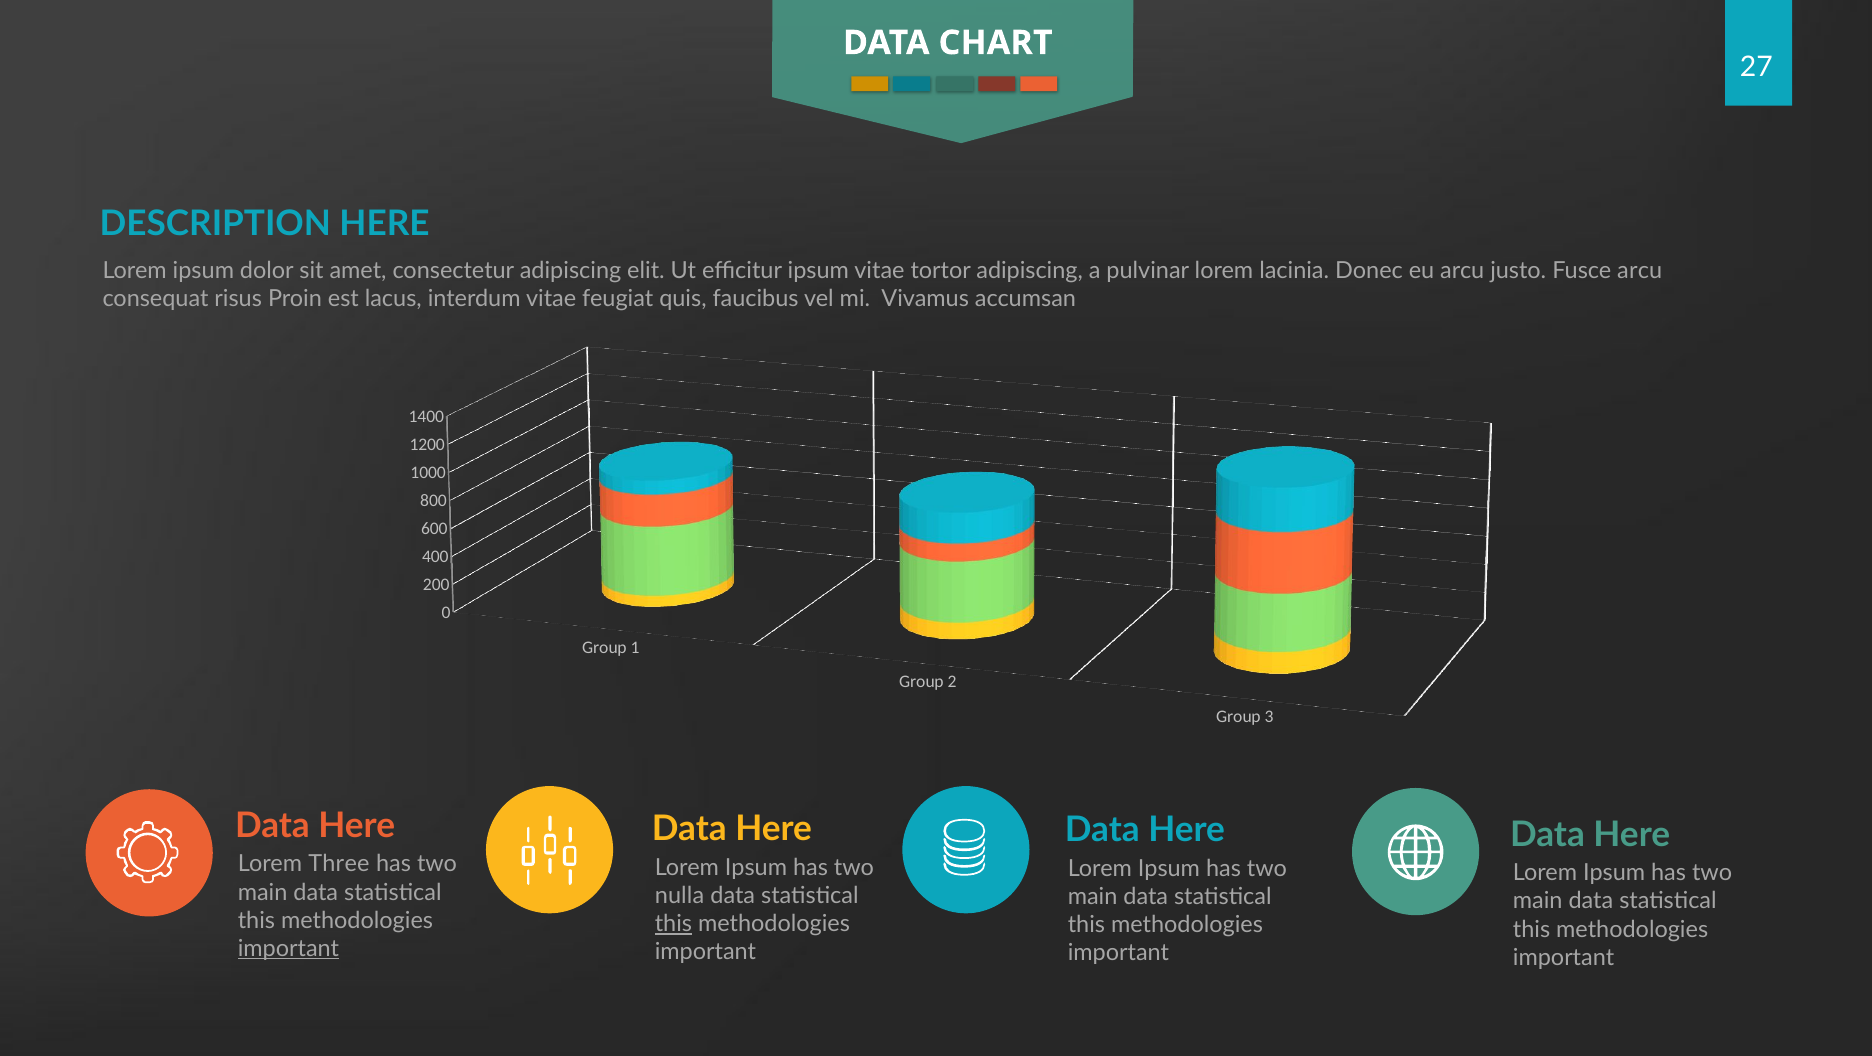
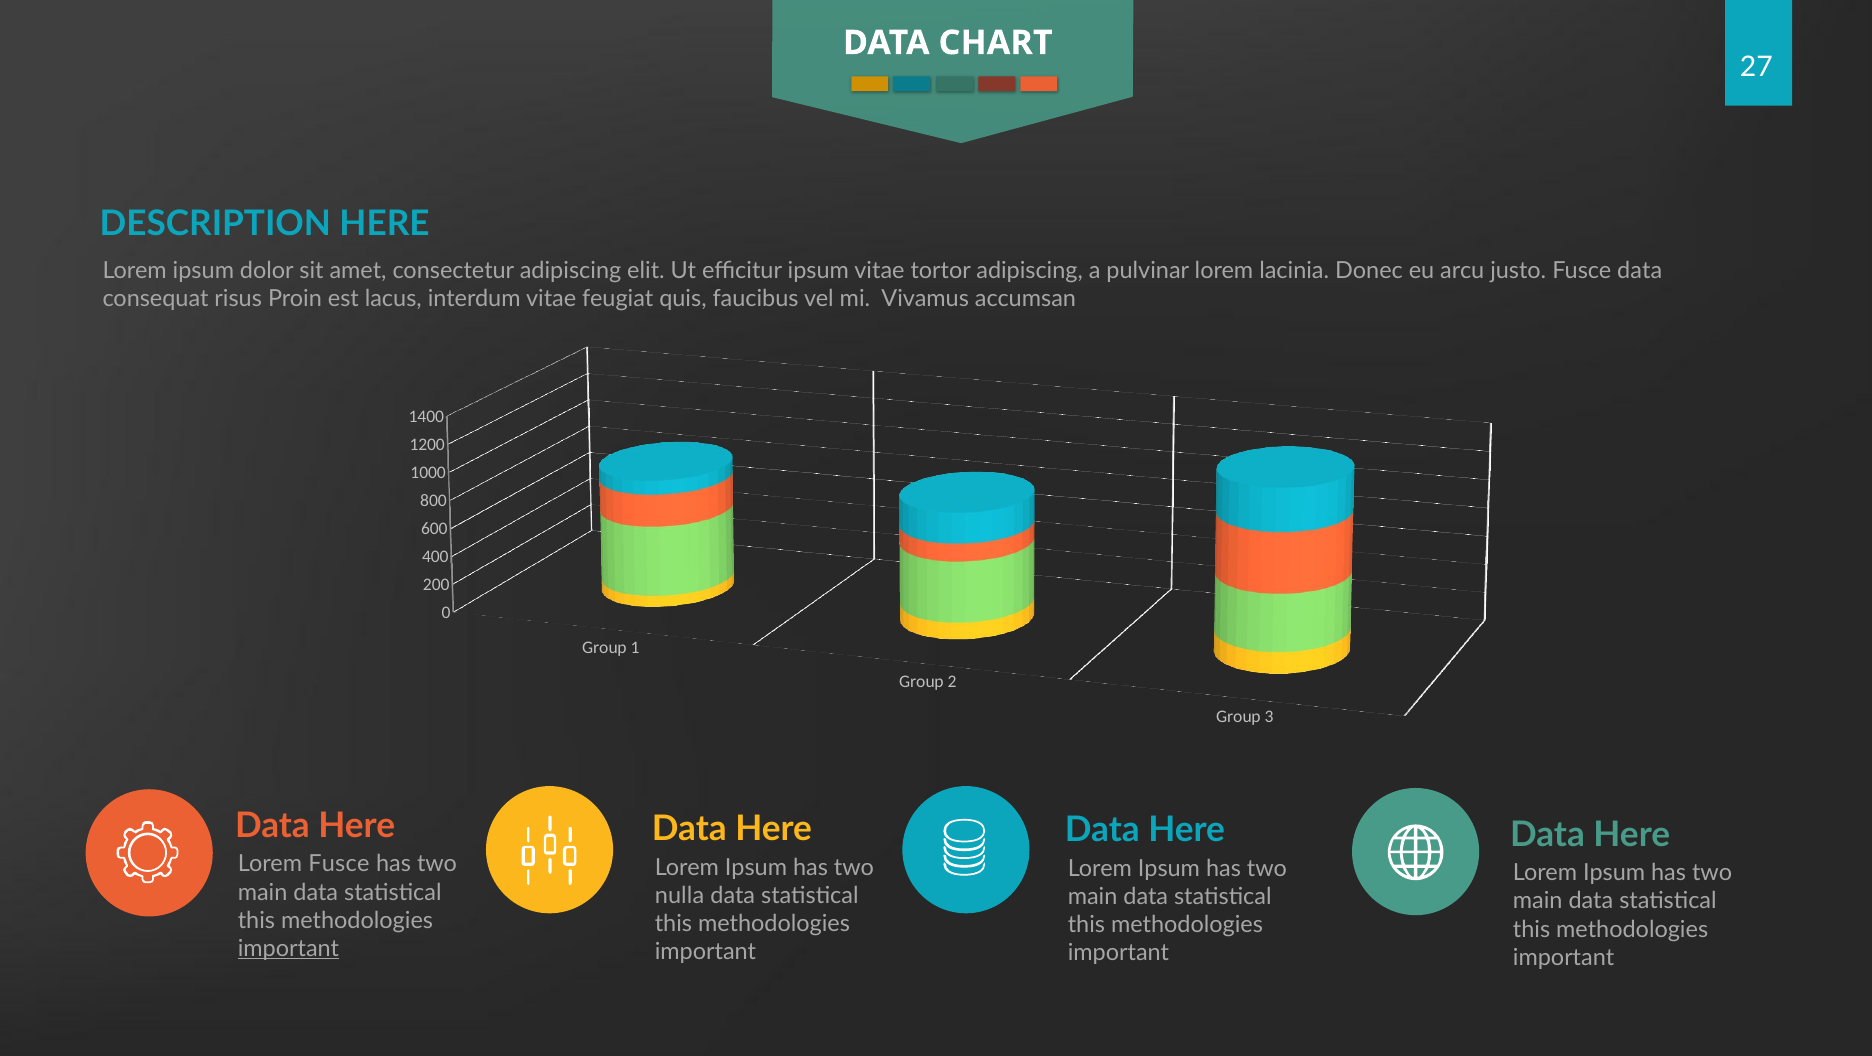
Fusce arcu: arcu -> data (1640, 271)
Lorem Three: Three -> Fusce (339, 864)
this underline: present -> none (673, 924)
